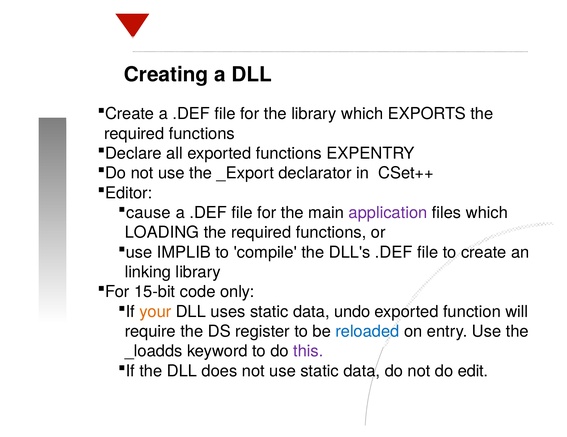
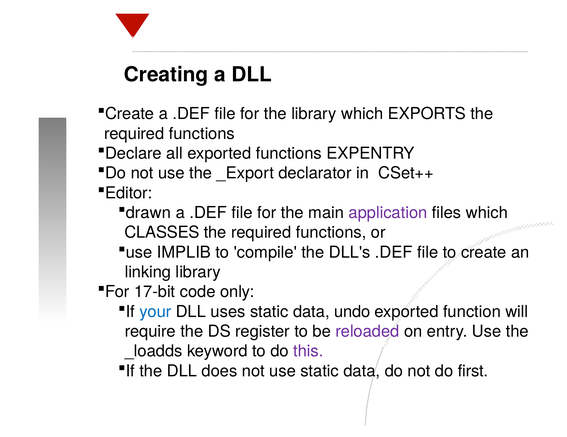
cause: cause -> drawn (148, 213)
LOADING: LOADING -> CLASSES (162, 232)
15-bit: 15-bit -> 17-bit (155, 292)
your colour: orange -> blue (155, 312)
reloaded colour: blue -> purple (367, 331)
edit: edit -> first (473, 371)
